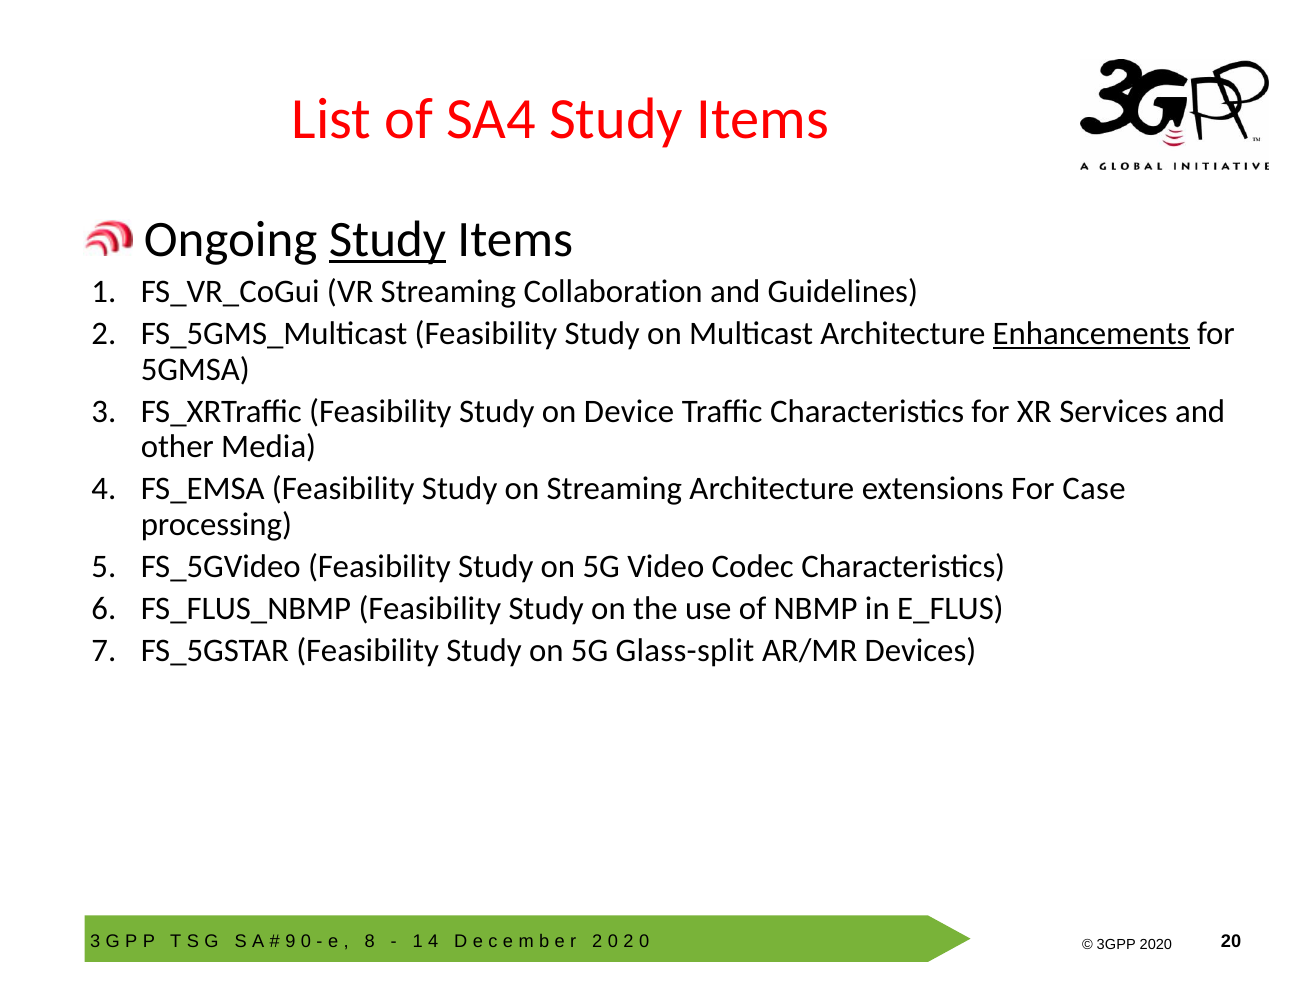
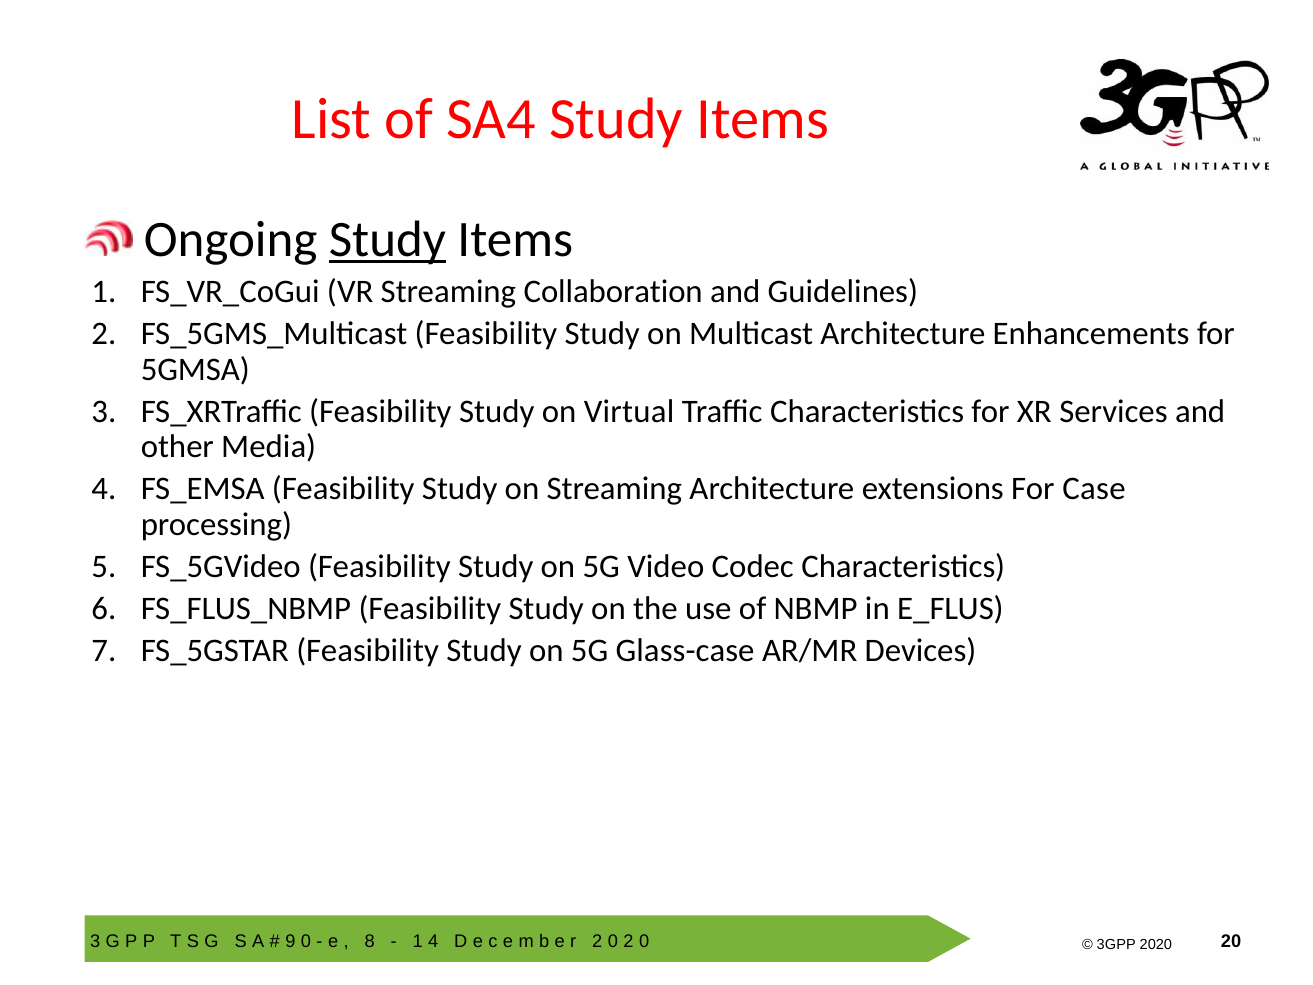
Enhancements underline: present -> none (1091, 334)
Device: Device -> Virtual (629, 411)
Glass-split: Glass-split -> Glass-case (685, 650)
